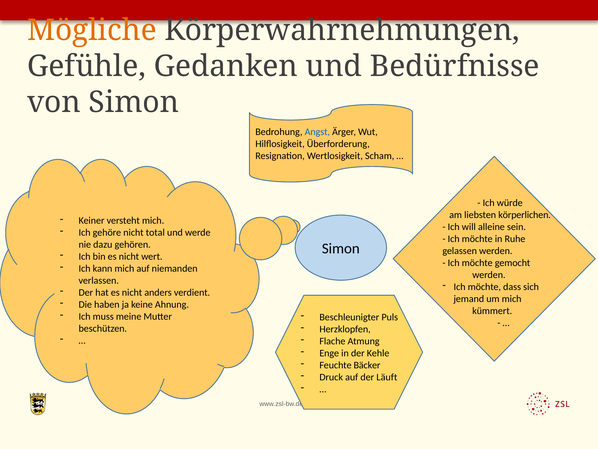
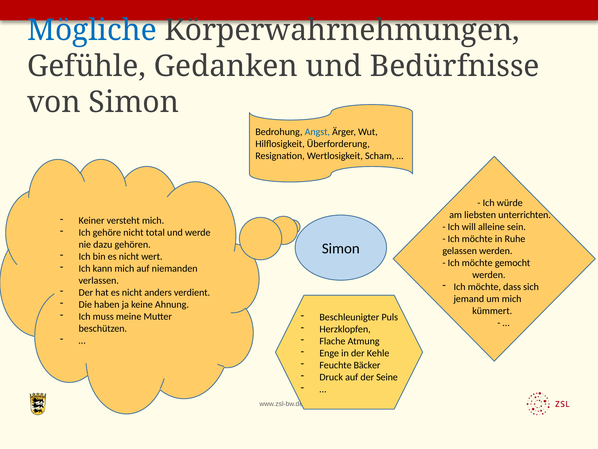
Mögliche colour: orange -> blue (92, 30)
körperlichen: körperlichen -> unterrichten (525, 215)
Läuft: Läuft -> Seine (387, 377)
